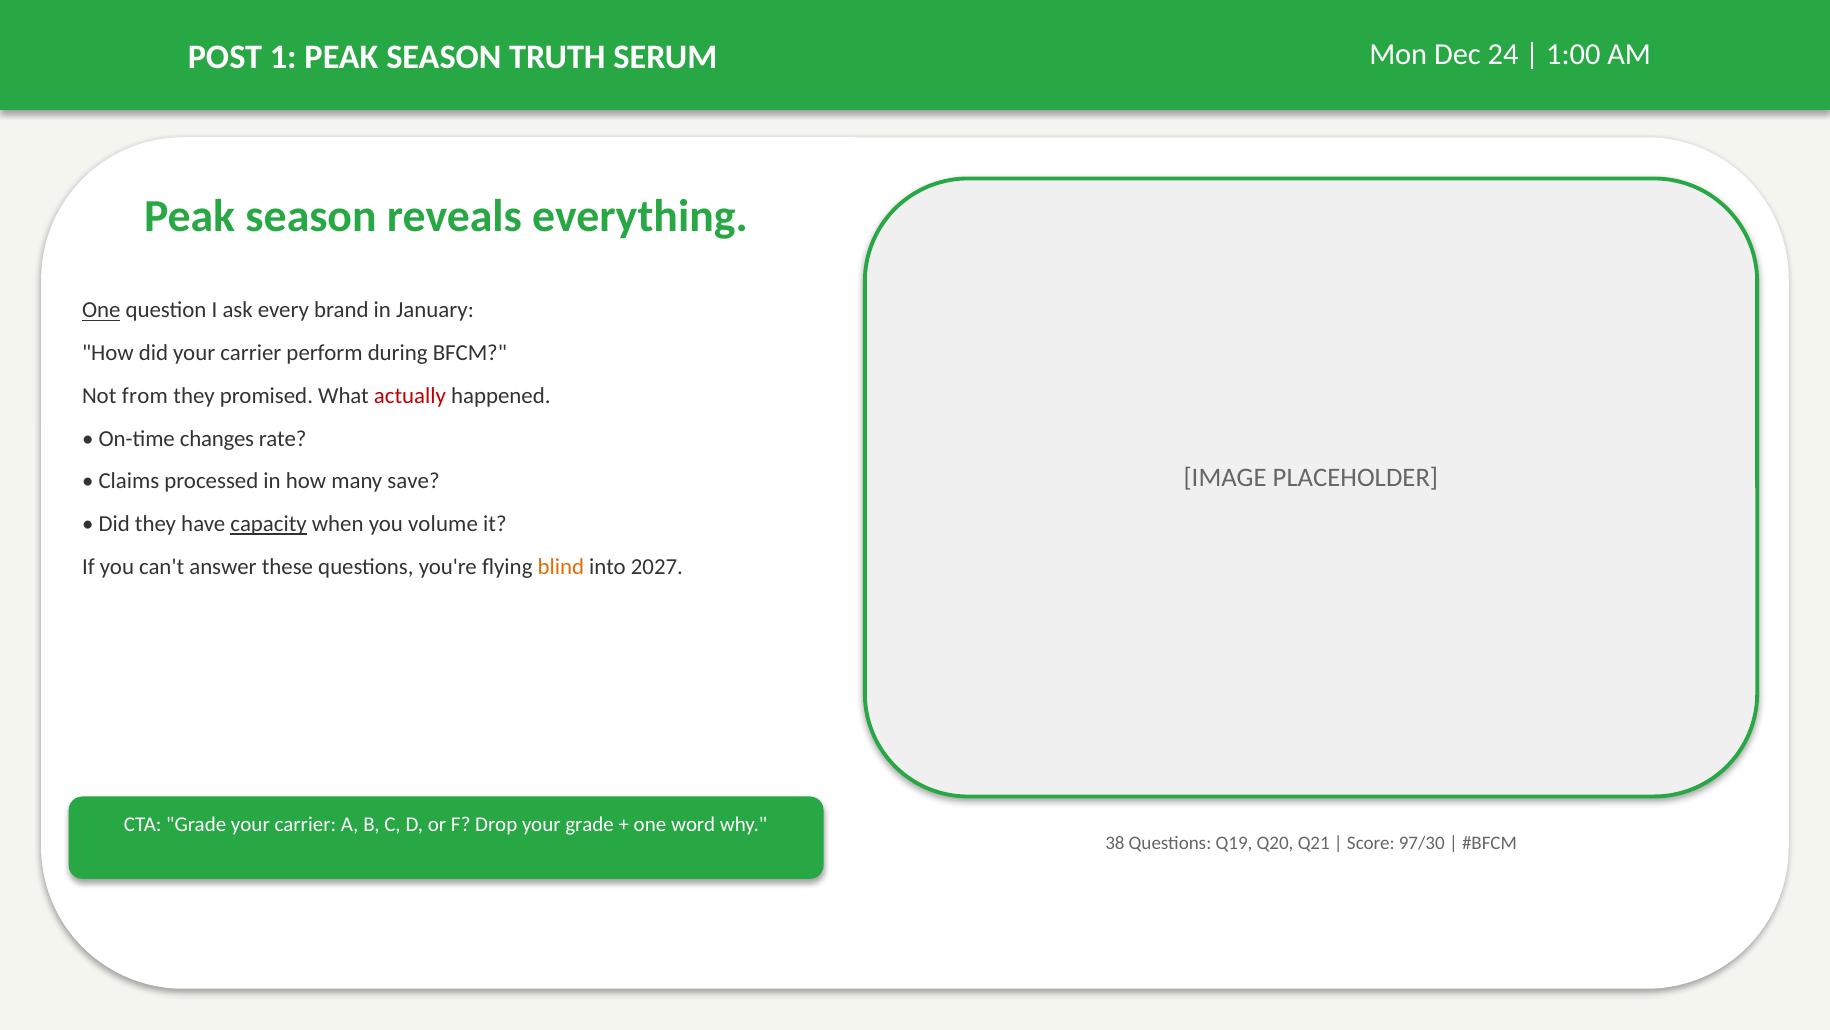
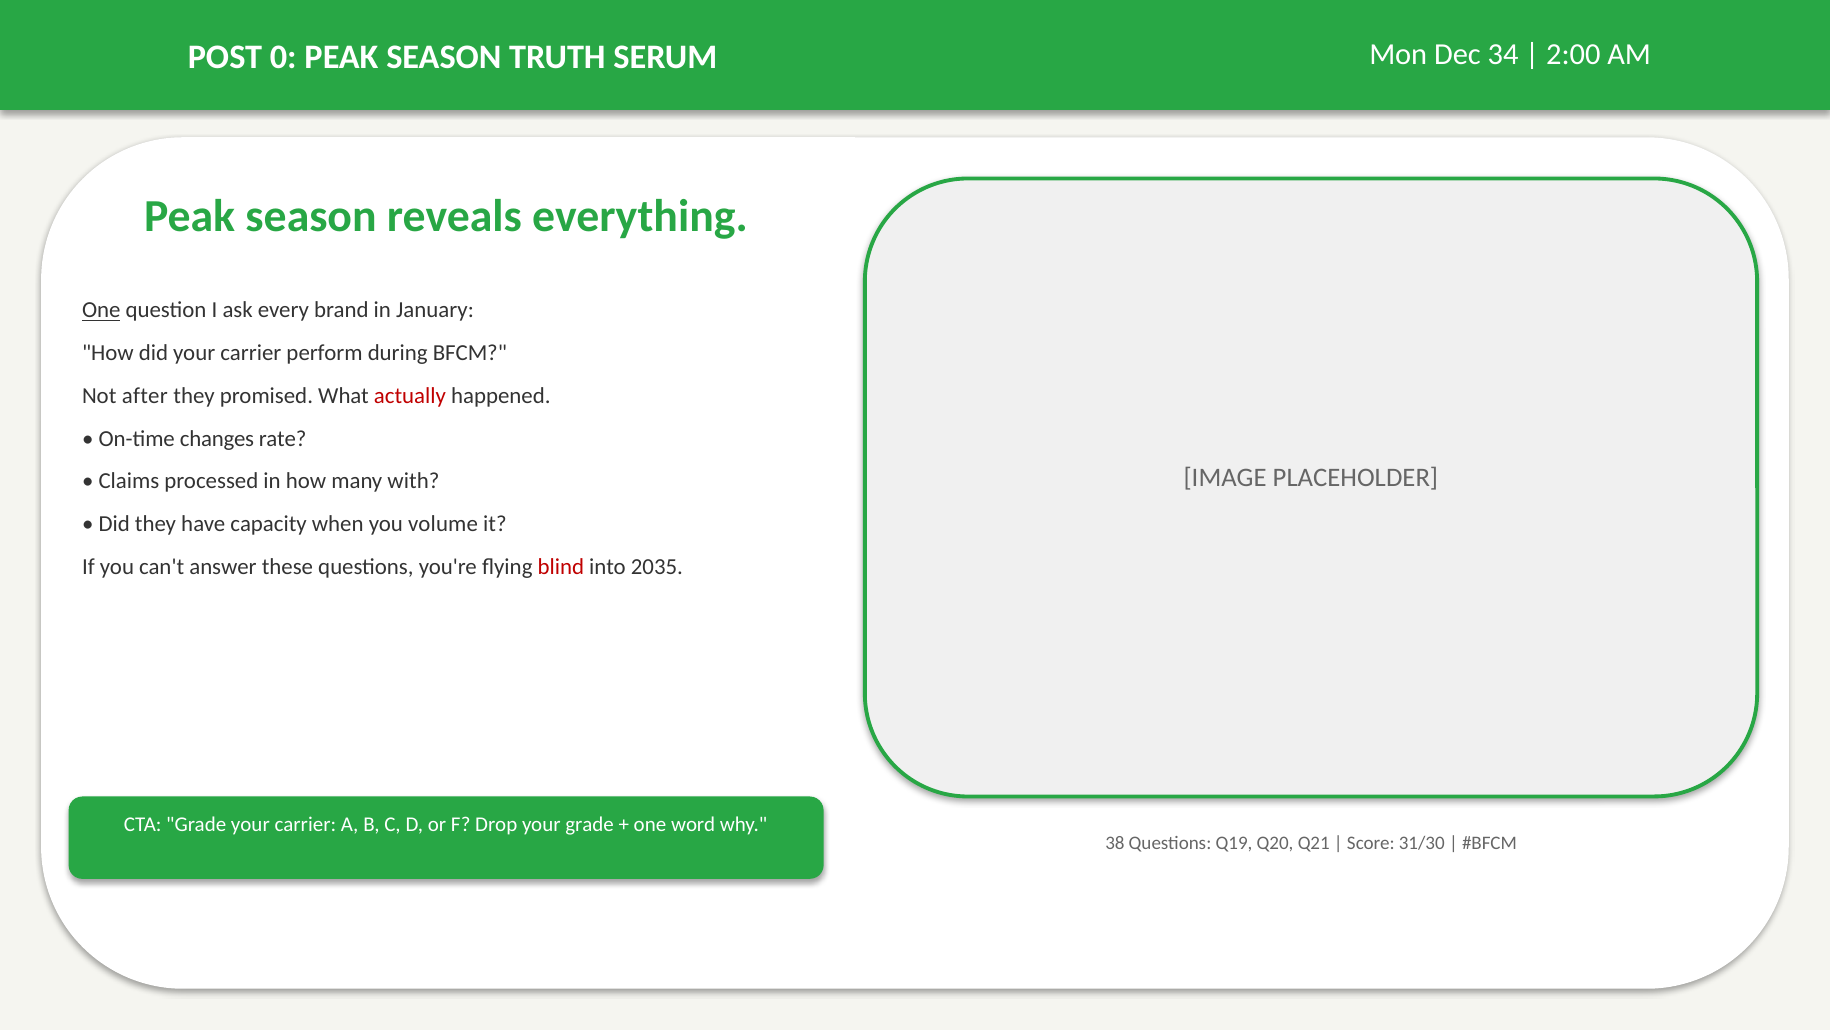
1: 1 -> 0 (283, 57)
24: 24 -> 34 (1503, 55)
1:00: 1:00 -> 2:00 (1573, 55)
from: from -> after (145, 396)
save: save -> with (414, 481)
capacity underline: present -> none (269, 524)
blind colour: orange -> red (561, 567)
2027: 2027 -> 2035 (657, 567)
97/30: 97/30 -> 31/30 (1422, 843)
